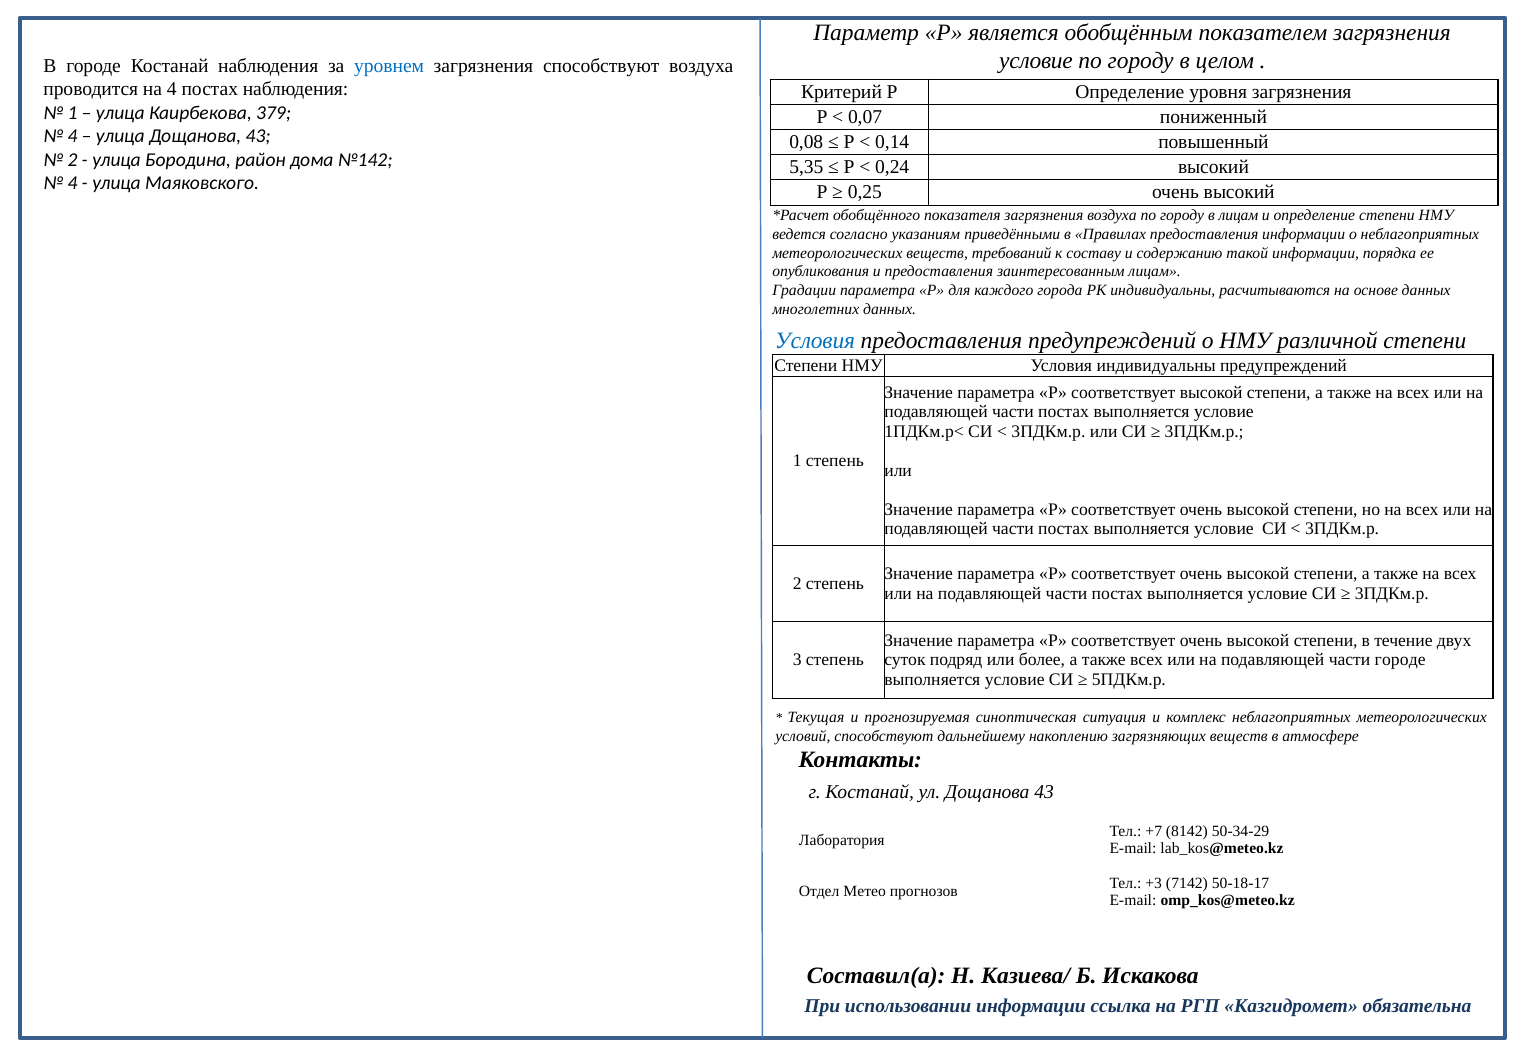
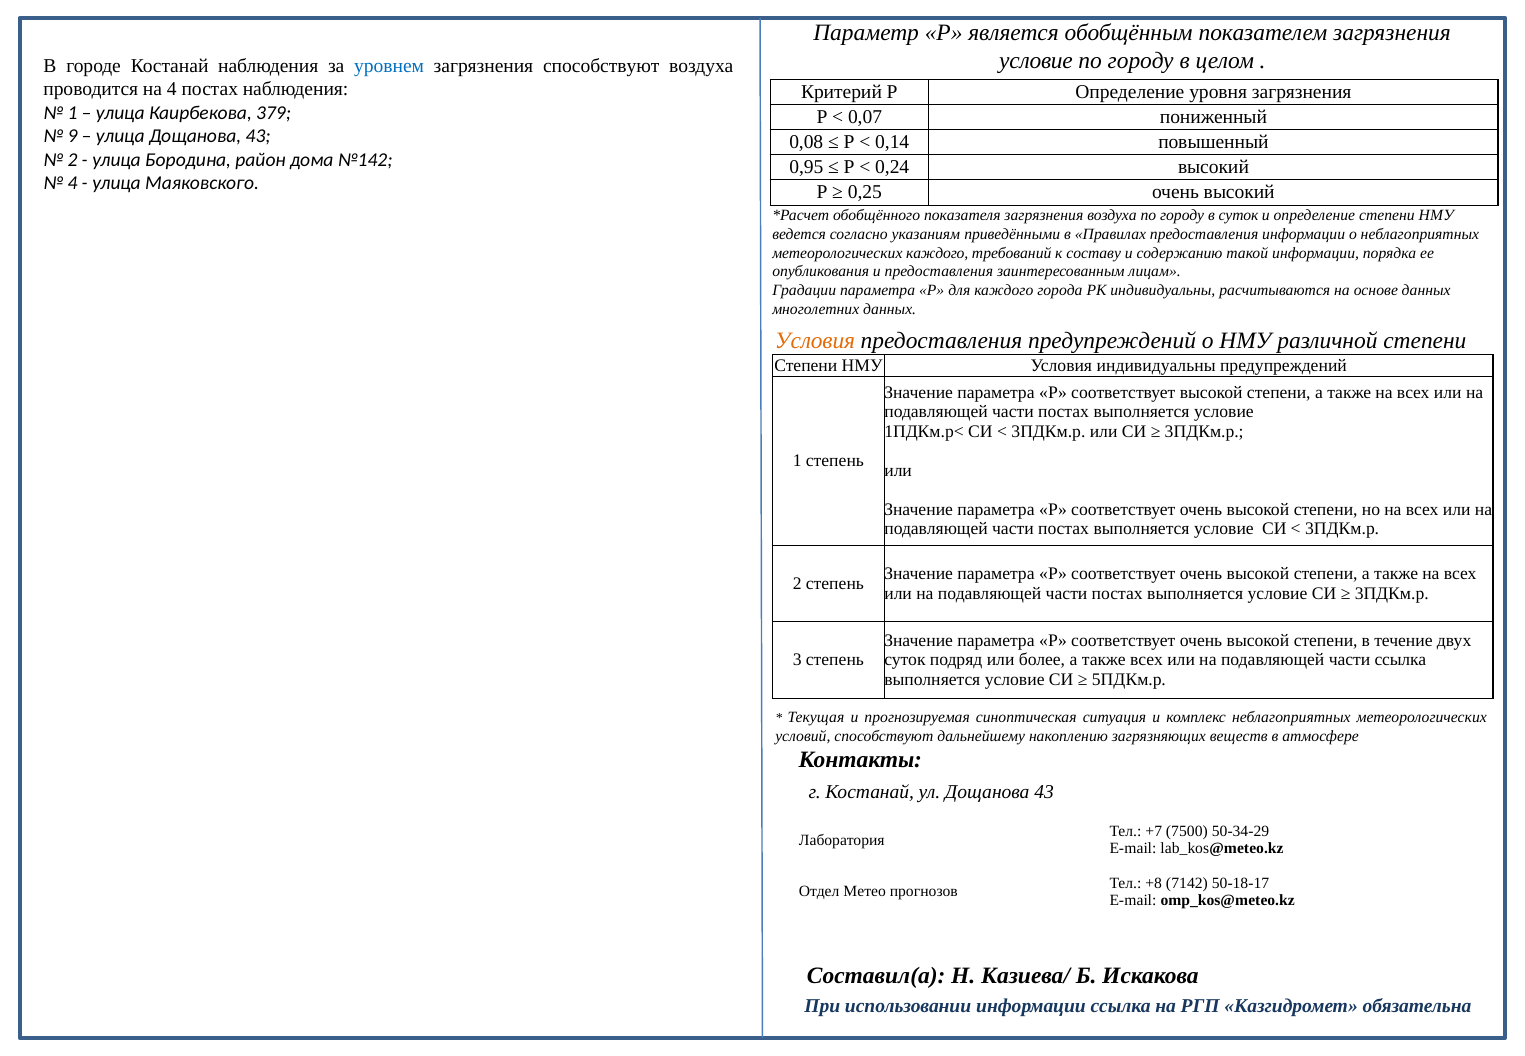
4: 4 -> 9 (73, 136)
5,35: 5,35 -> 0,95 (806, 167)
в лицам: лицам -> суток (1239, 216)
метеорологических веществ: веществ -> каждого (937, 253)
Условия colour: blue -> orange (815, 341)
части городе: городе -> ссылка (1400, 660)
8142: 8142 -> 7500 (1187, 831)
+3: +3 -> +8 (1154, 883)
